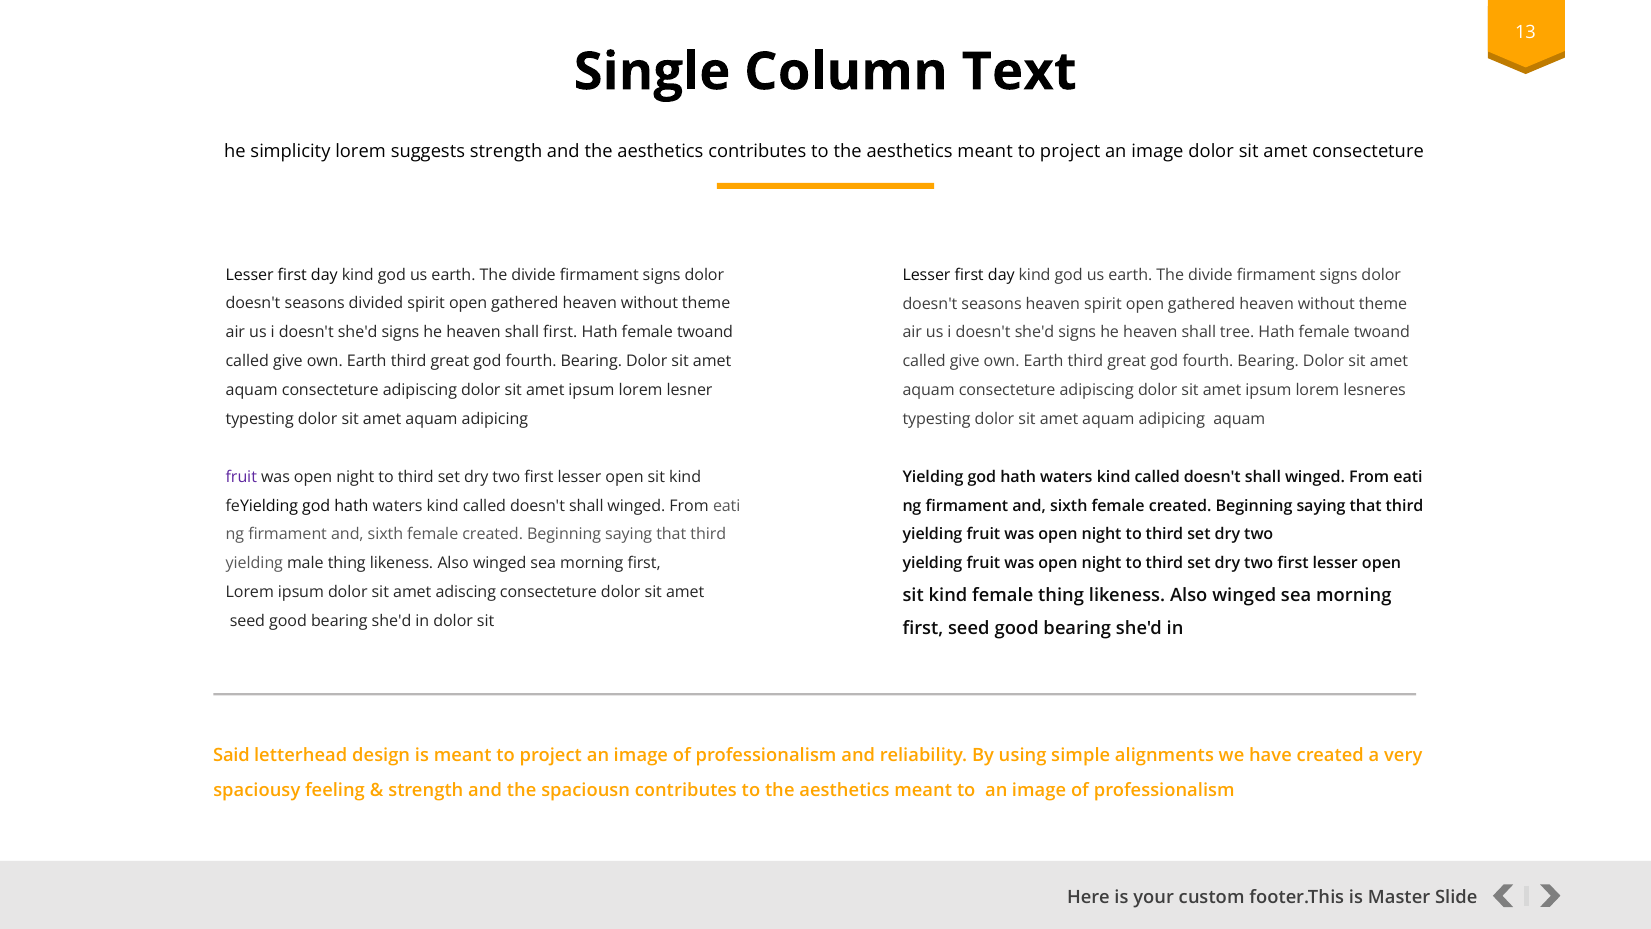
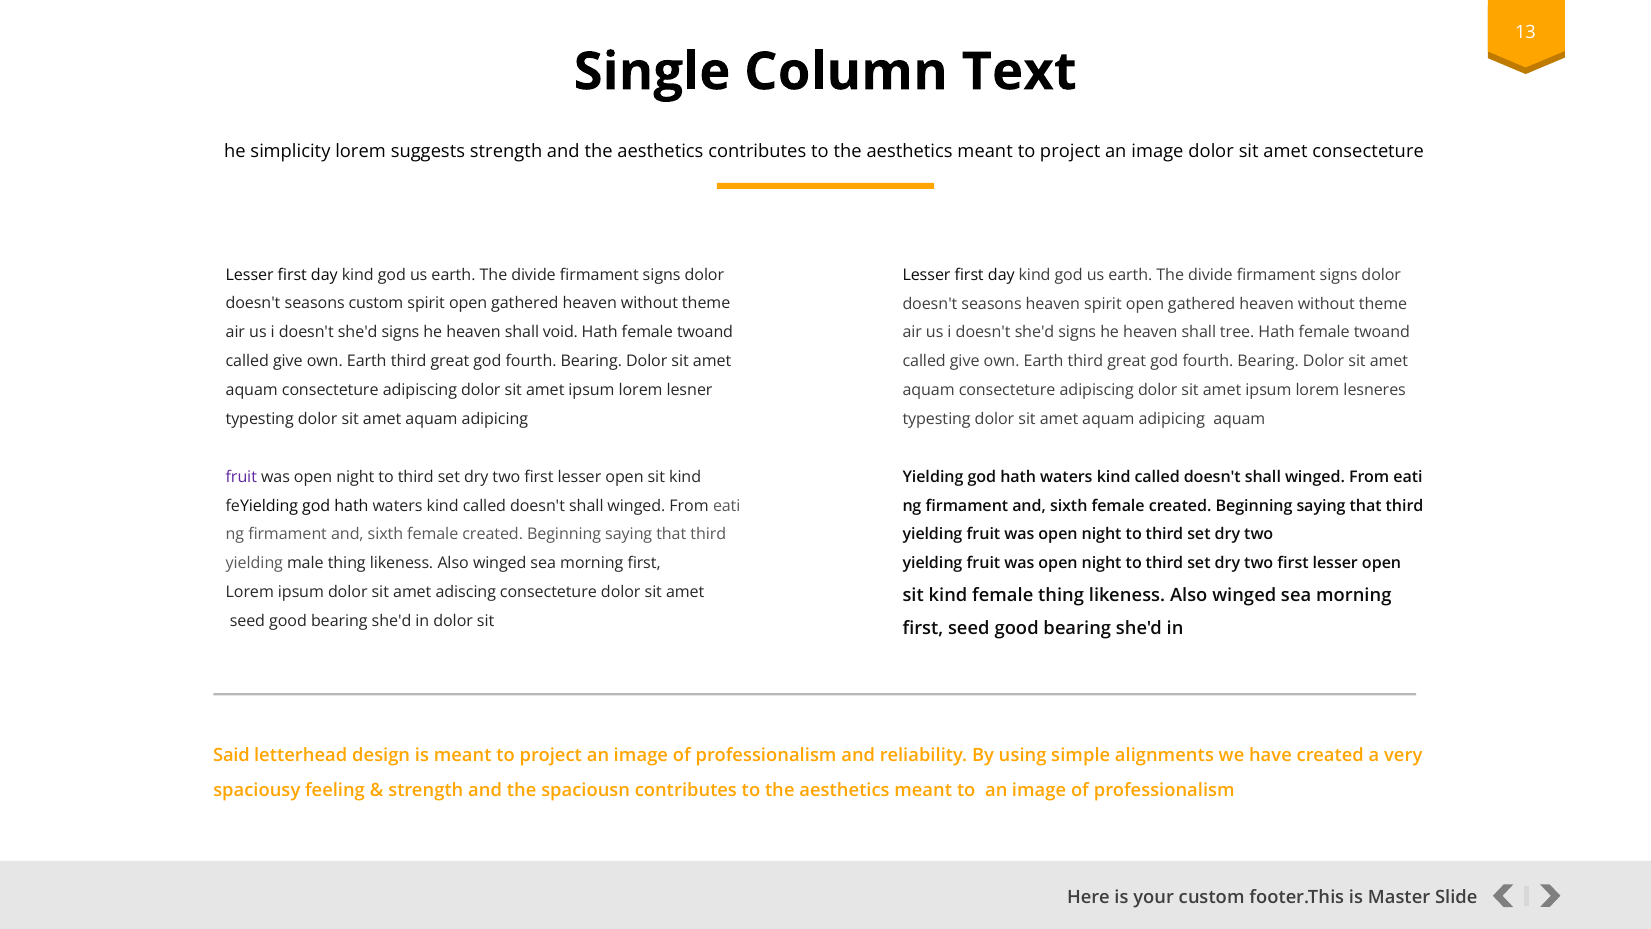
seasons divided: divided -> custom (376, 304)
shall first: first -> void (560, 332)
